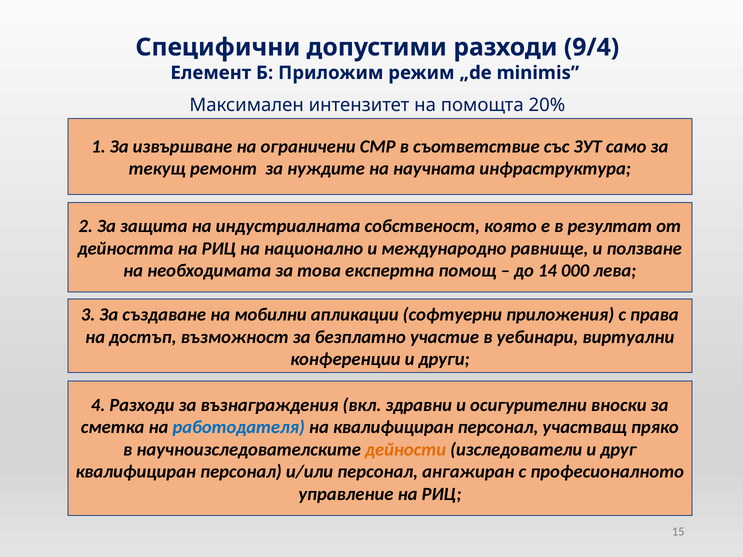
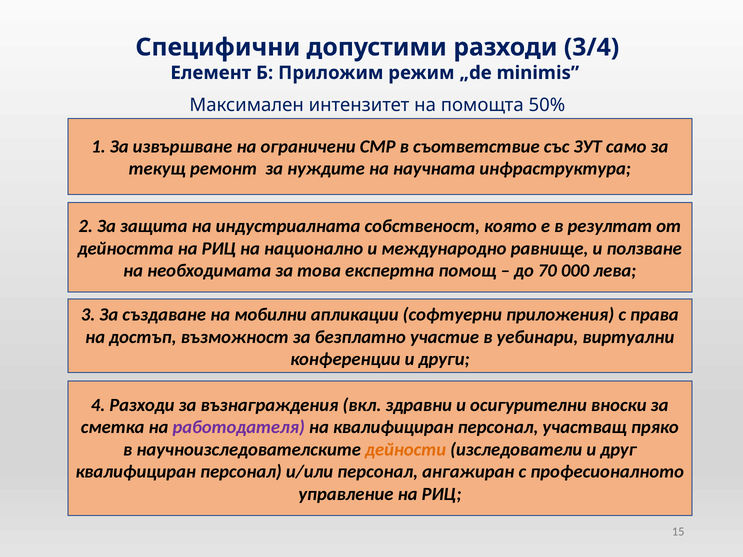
9/4: 9/4 -> 3/4 (592, 47)
20%: 20% -> 50% (547, 105)
14: 14 -> 70 (547, 271)
работодателя colour: blue -> purple (239, 428)
